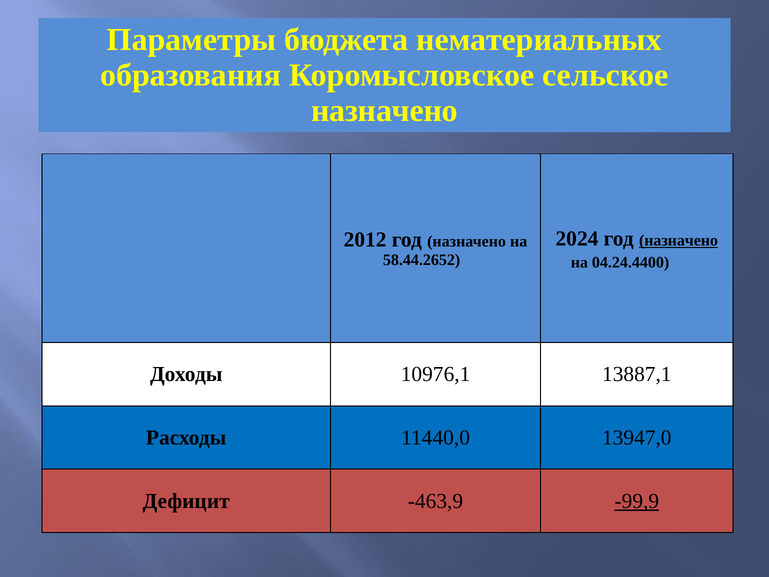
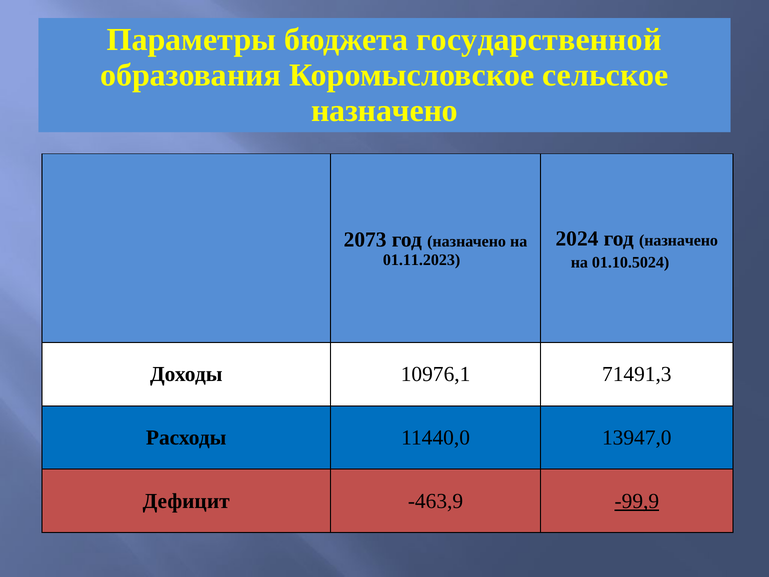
нематериальных: нематериальных -> государственной (539, 40)
назначено underline: present -> none (679, 241)
2012: 2012 -> 2073 (365, 239)
58.44.2652: 58.44.2652 -> 01.11.2023 (422, 260)
04.24.4400: 04.24.4400 -> 01.10.5024 (631, 262)
13887,1: 13887,1 -> 71491,3 (637, 374)
